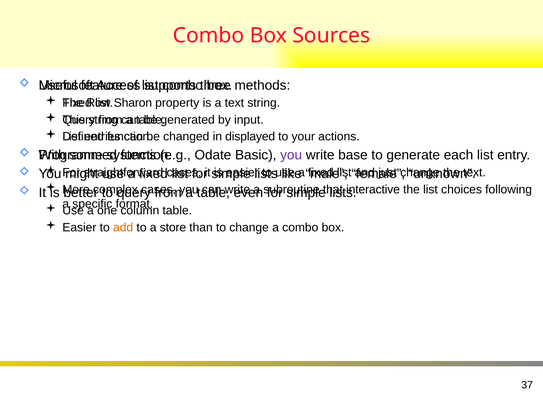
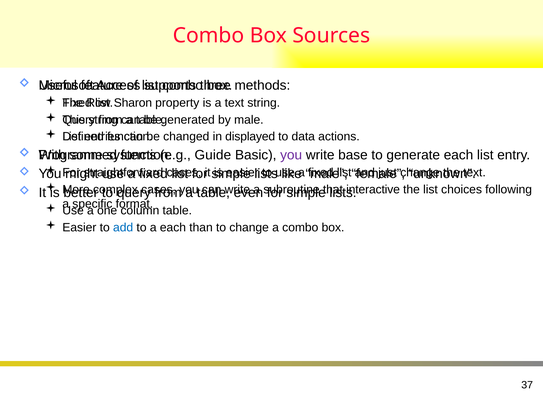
by input: input -> male (249, 120)
your: your -> data (303, 137)
Odate: Odate -> Guide (213, 155)
add colour: orange -> blue (123, 228)
a store: store -> each (173, 228)
